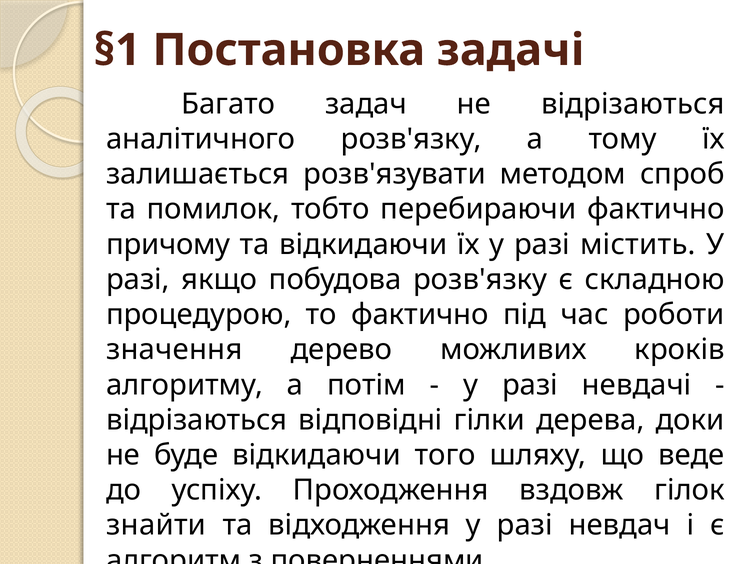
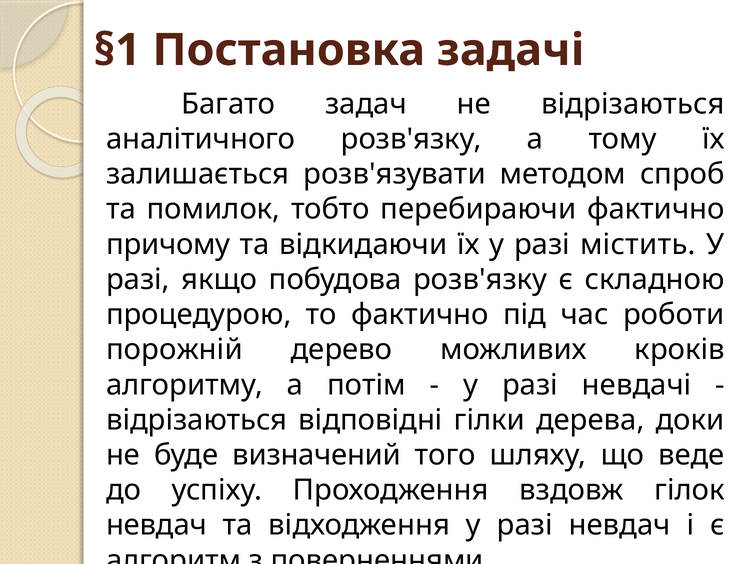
значення: значення -> порожній (174, 350)
буде відкидаючи: відкидаючи -> визначений (317, 456)
знайти: знайти -> невдач (156, 526)
